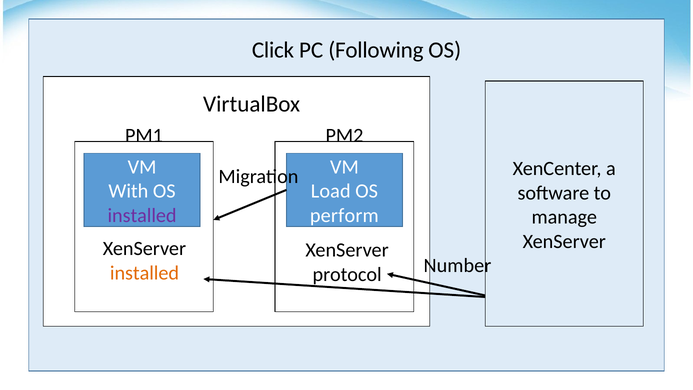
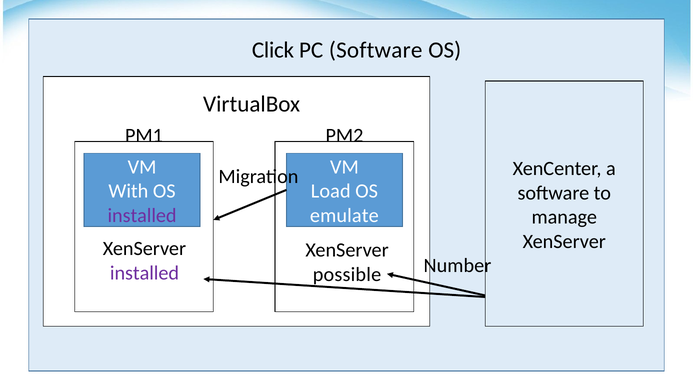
PC Following: Following -> Software (376, 50)
perform: perform -> emulate (344, 215)
installed colour: orange -> purple (145, 273)
protocol: protocol -> possible (347, 274)
